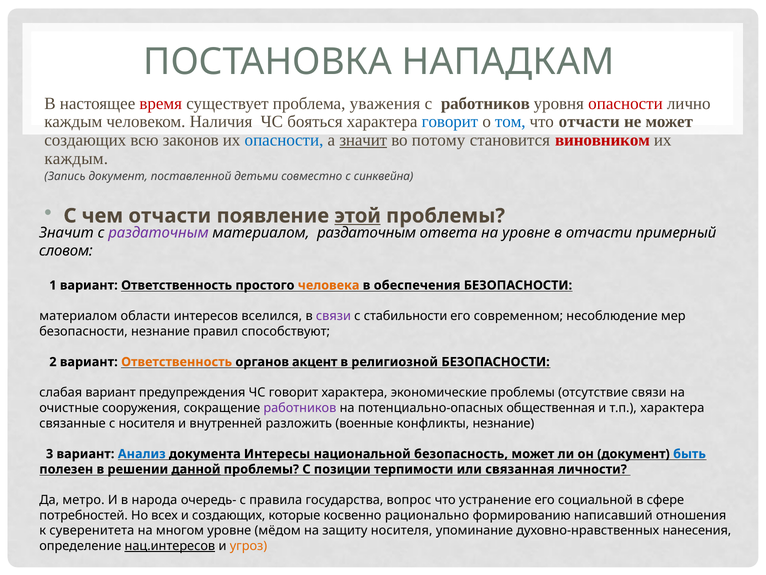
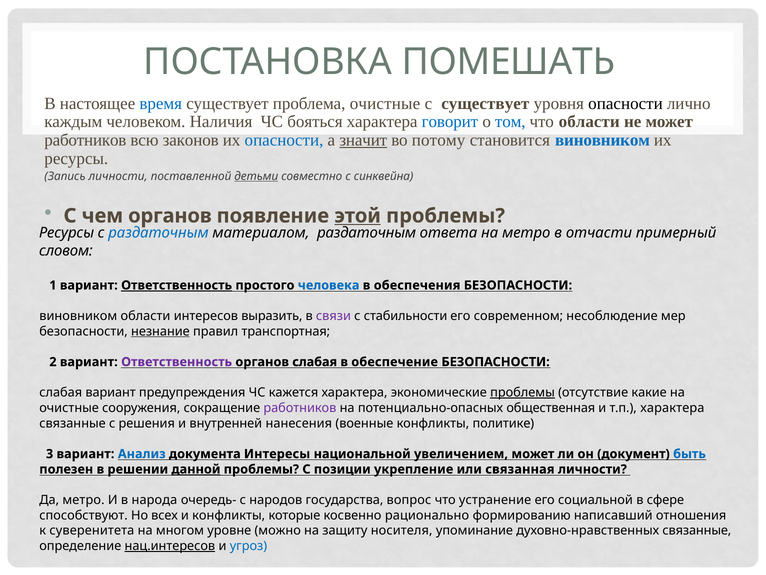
НАПАДКАМ: НАПАДКАМ -> ПОМЕШАТЬ (508, 62)
время colour: red -> blue (161, 103)
проблема уважения: уважения -> очистные (385, 103)
с работников: работников -> существует (485, 103)
опасности colour: red -> black (626, 103)
что отчасти: отчасти -> области (589, 122)
создающих: создающих -> работников (85, 140)
виновником colour: red -> blue (602, 140)
каждым: каждым -> ресурсы (76, 159)
Запись документ: документ -> личности (118, 176)
детьми underline: none -> present (256, 176)
чем отчасти: отчасти -> органов (170, 216)
Значит: Значит -> Ресурсы (67, 233)
раздаточным colour: purple -> blue (158, 233)
на уровне: уровне -> метро (526, 233)
Ответственность underline: none -> present (177, 285)
человека colour: orange -> blue (329, 285)
материалом: материалом -> виновником (78, 316)
вселился: вселился -> выразить (272, 316)
незнание underline: none -> present (160, 331)
способствуют: способствуют -> транспортная (286, 331)
Ответственность colour: orange -> purple (177, 362)
органов акцент: акцент -> слабая (315, 362)
религиозной: религиозной -> обеспечение (395, 362)
ЧС говорит: говорит -> кажется (294, 392)
проблемы underline: none -> present (522, 392)
отсутствие связи: связи -> какие (649, 392)
с носителя: носителя -> решения (147, 423)
разложить: разложить -> нанесения (299, 423)
конфликты незнание: незнание -> политике (503, 423)
безопасность: безопасность -> увеличением (461, 454)
терпимости: терпимости -> укрепление (414, 469)
правила: правила -> народов (276, 500)
потребностей: потребностей -> способствуют (84, 515)
и создающих: создающих -> конфликты (229, 515)
мёдом: мёдом -> можно (278, 530)
духовно-нравственных нанесения: нанесения -> связанные (697, 530)
угроз colour: orange -> blue (248, 546)
